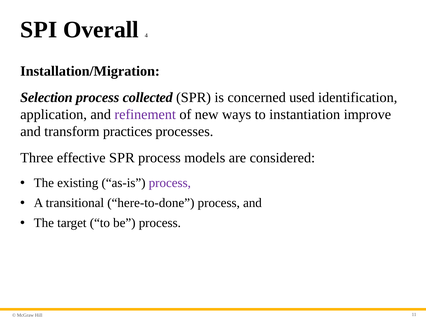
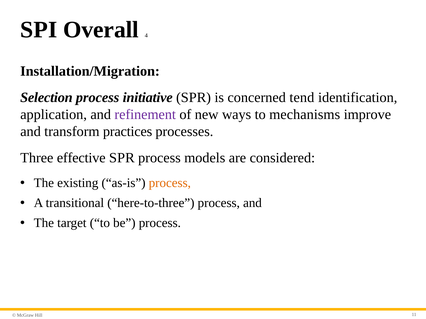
collected: collected -> initiative (148, 98)
used: used -> tend (302, 98)
instantiation: instantiation -> mechanisms (305, 115)
process colour: purple -> orange (170, 183)
here-to-done: here-to-done -> here-to-three (151, 203)
